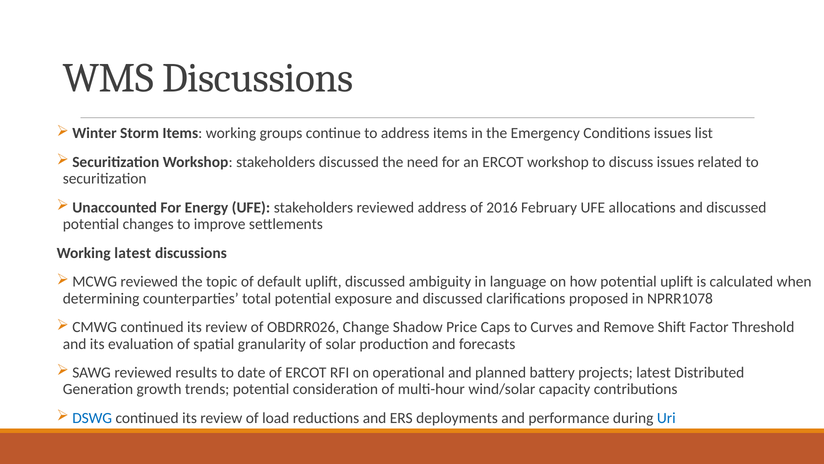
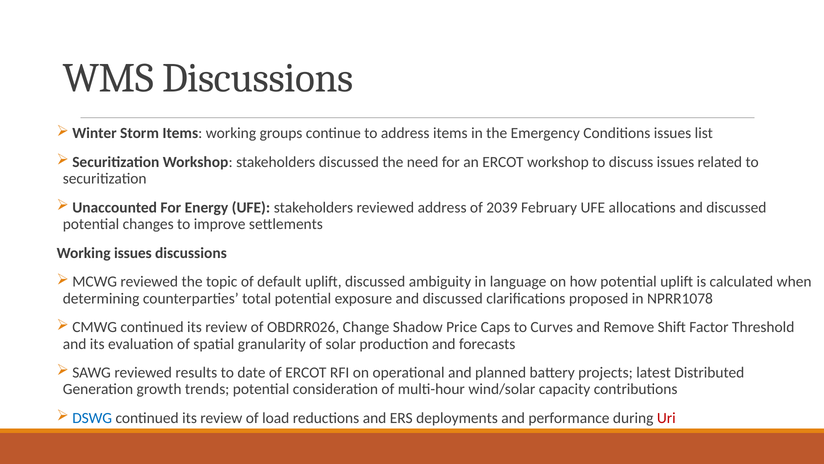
2016: 2016 -> 2039 (502, 207)
Working latest: latest -> issues (133, 253)
Uri colour: blue -> red (666, 418)
